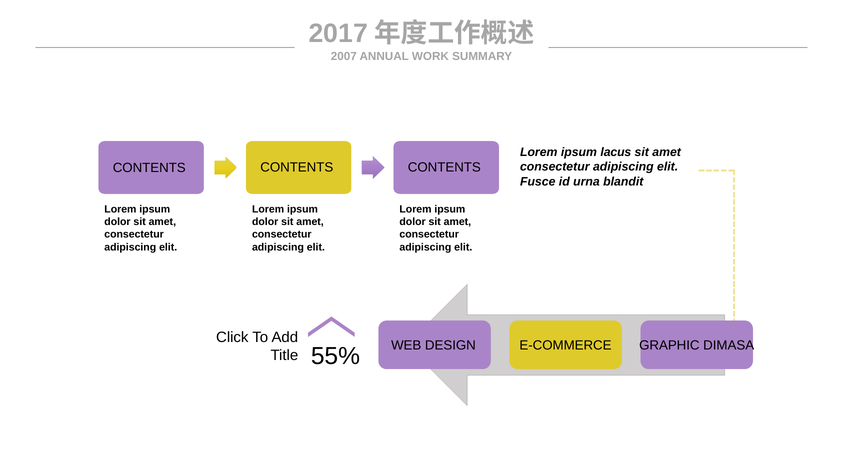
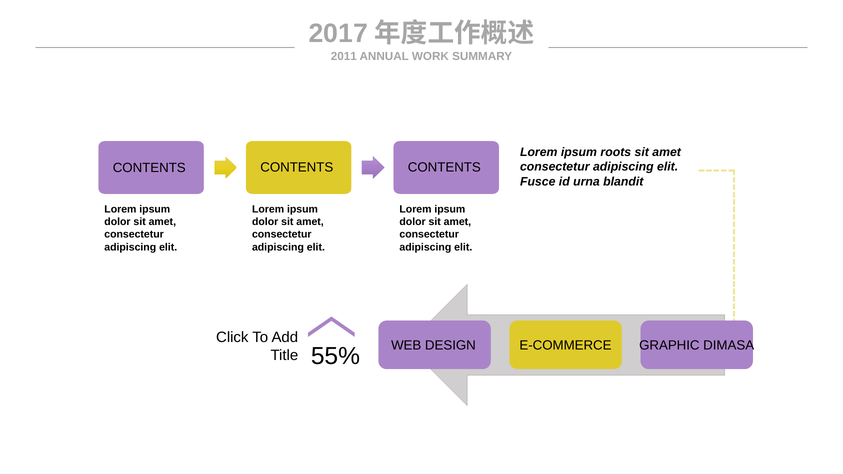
2007: 2007 -> 2011 (344, 57)
lacus: lacus -> roots (616, 152)
